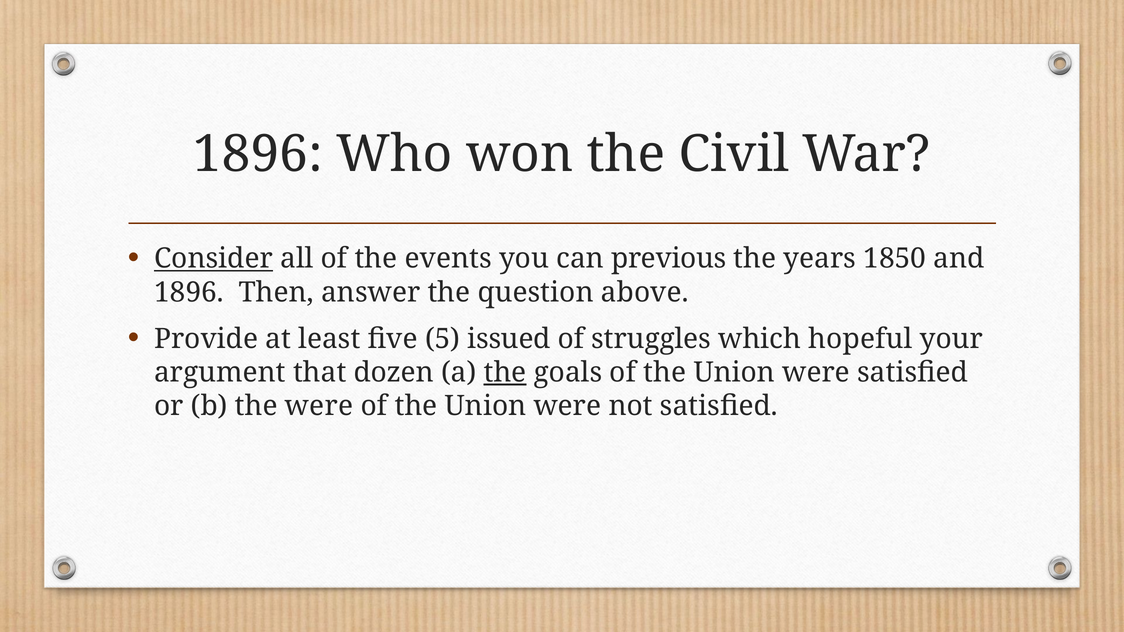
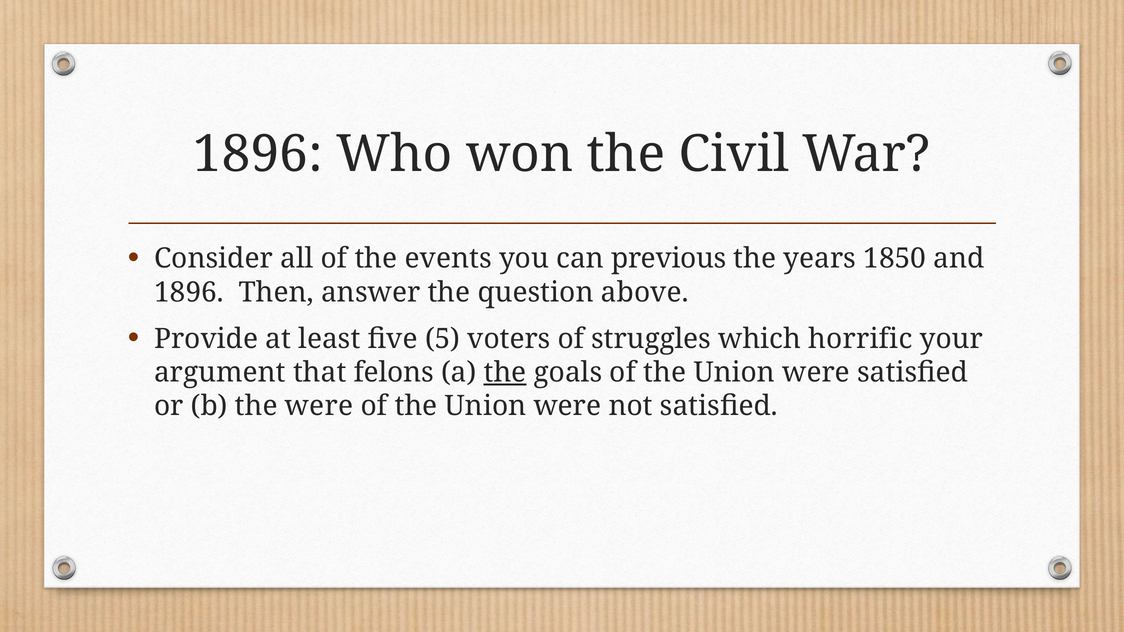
Consider underline: present -> none (214, 259)
issued: issued -> voters (509, 339)
hopeful: hopeful -> horrific (860, 339)
dozen: dozen -> felons (394, 373)
